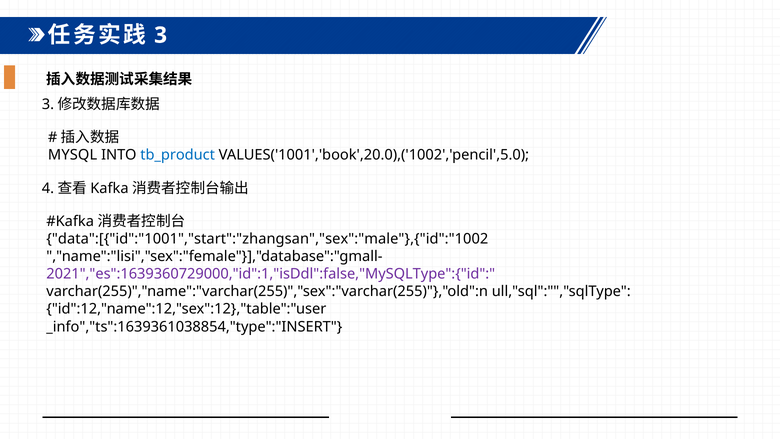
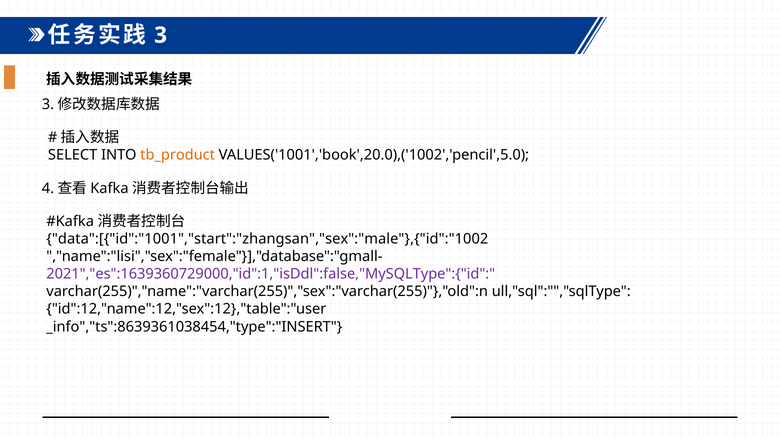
MYSQL: MYSQL -> SELECT (73, 155)
tb_product colour: blue -> orange (178, 155)
_info","ts":1639361038854,"type":"INSERT: _info","ts":1639361038854,"type":"INSERT -> _info","ts":8639361038454,"type":"INSERT (194, 327)
